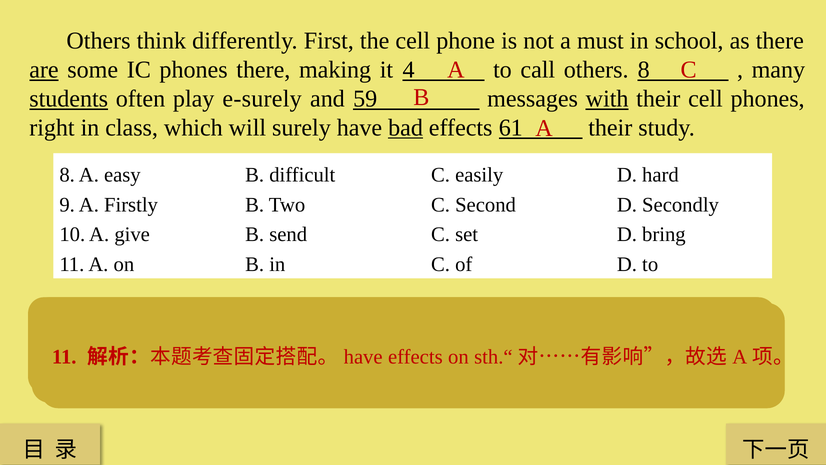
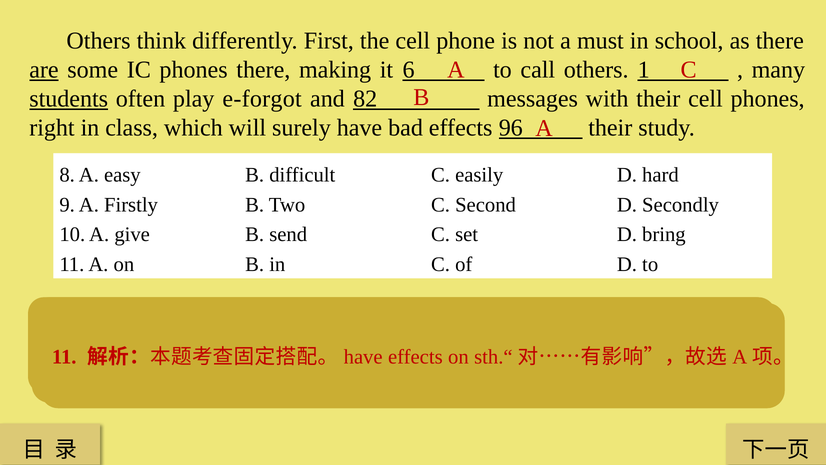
4: 4 -> 6 (409, 70)
others 8: 8 -> 1 (644, 70)
e-surely: e-surely -> e-forgot (262, 99)
59: 59 -> 82 (365, 99)
with underline: present -> none (607, 99)
bad underline: present -> none (406, 128)
61: 61 -> 96 (511, 128)
